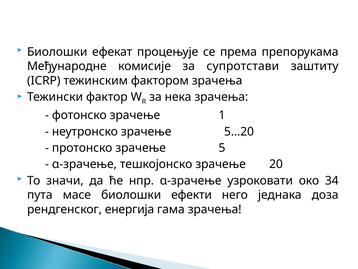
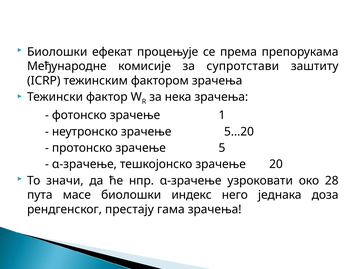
34: 34 -> 28 (332, 180)
ефекти: ефекти -> индекс (192, 195)
енергија: енергија -> престају (129, 209)
